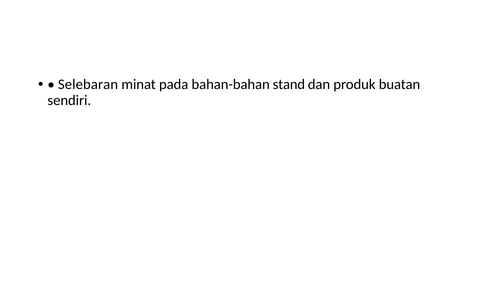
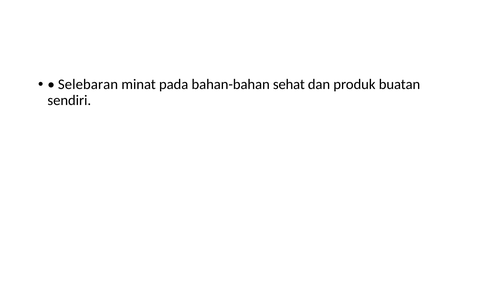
stand: stand -> sehat (289, 85)
